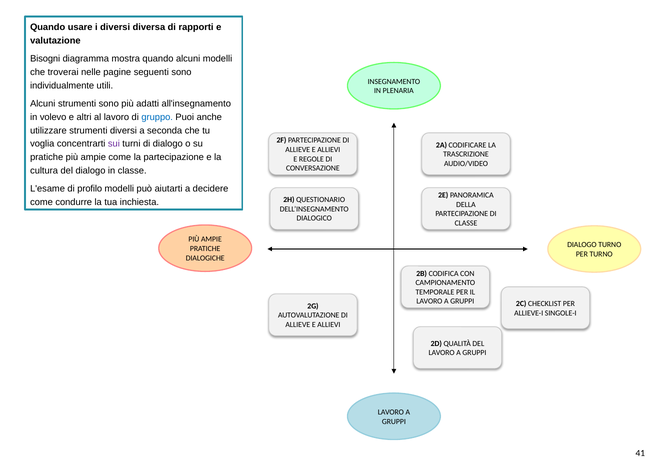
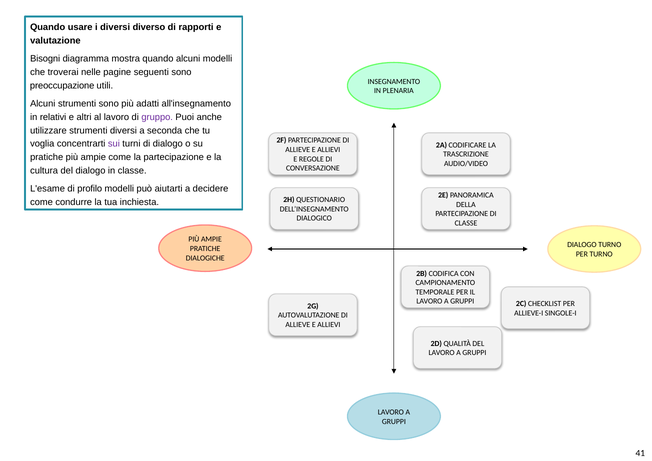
diversa: diversa -> diverso (149, 27)
individualmente: individualmente -> preoccupazione (62, 86)
volevo: volevo -> relativi (53, 117)
gruppo colour: blue -> purple (157, 117)
